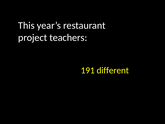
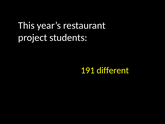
teachers: teachers -> students (68, 38)
